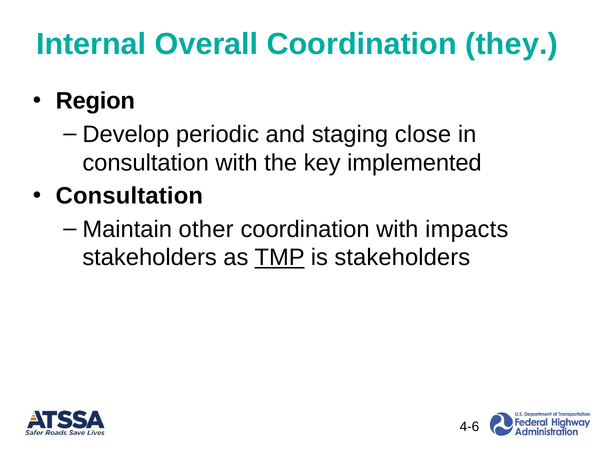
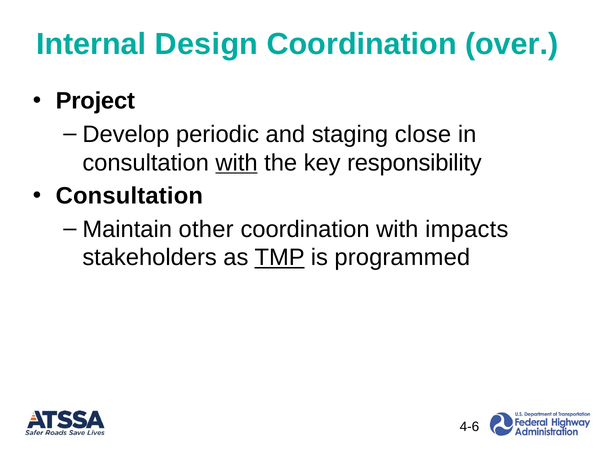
Overall: Overall -> Design (206, 44)
they: they -> over (512, 44)
Region: Region -> Project (95, 101)
with underline: none -> present (237, 163)
implemented: implemented -> responsibility (414, 163)
is stakeholders: stakeholders -> programmed (402, 258)
